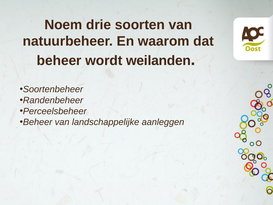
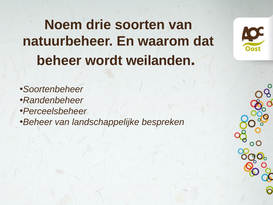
aanleggen: aanleggen -> bespreken (163, 122)
